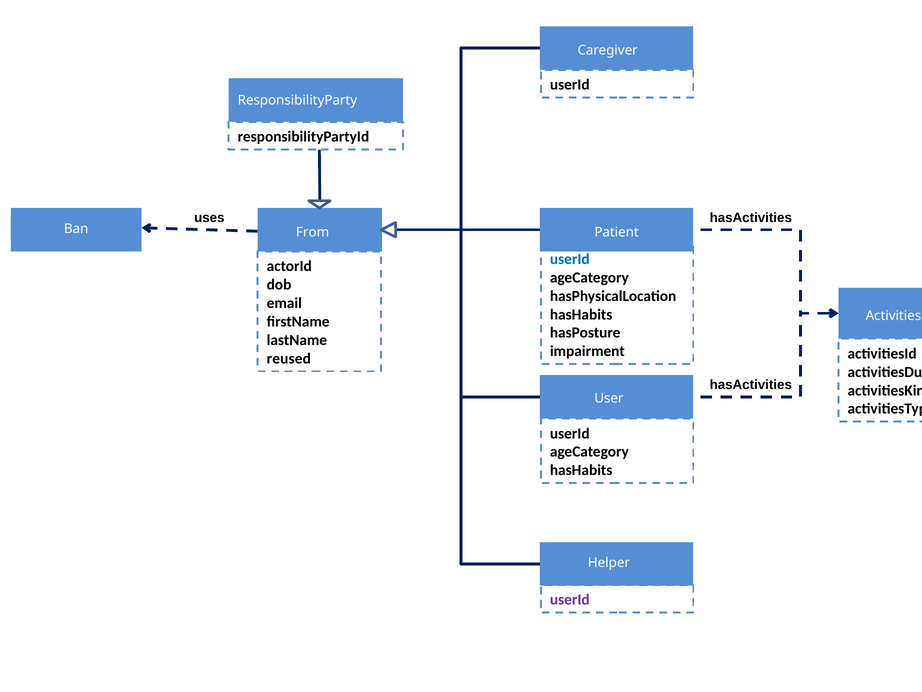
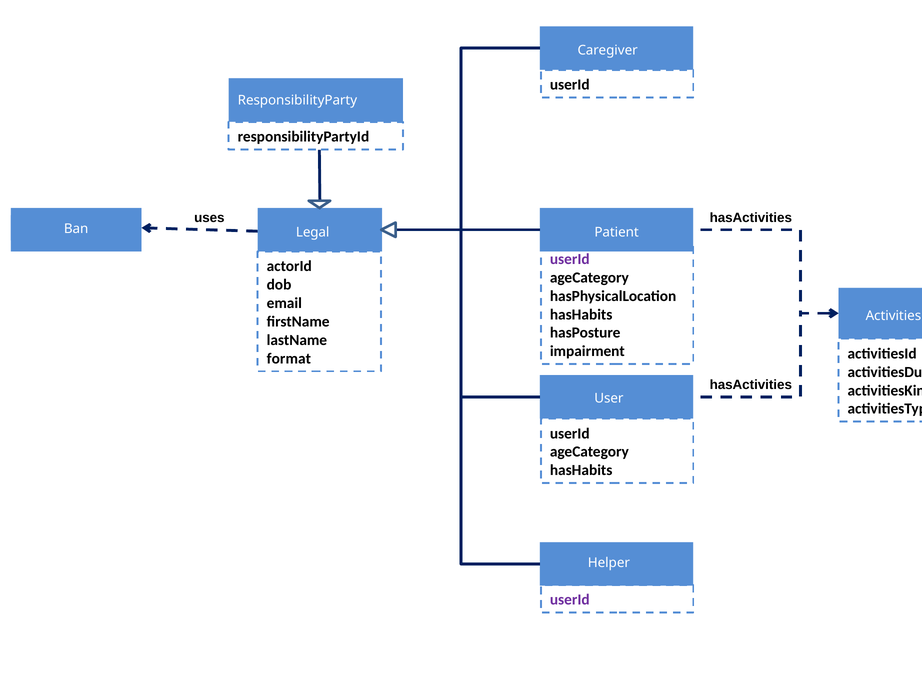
From: From -> Legal (313, 232)
userId colour: blue -> purple (570, 259)
reused: reused -> format (289, 358)
